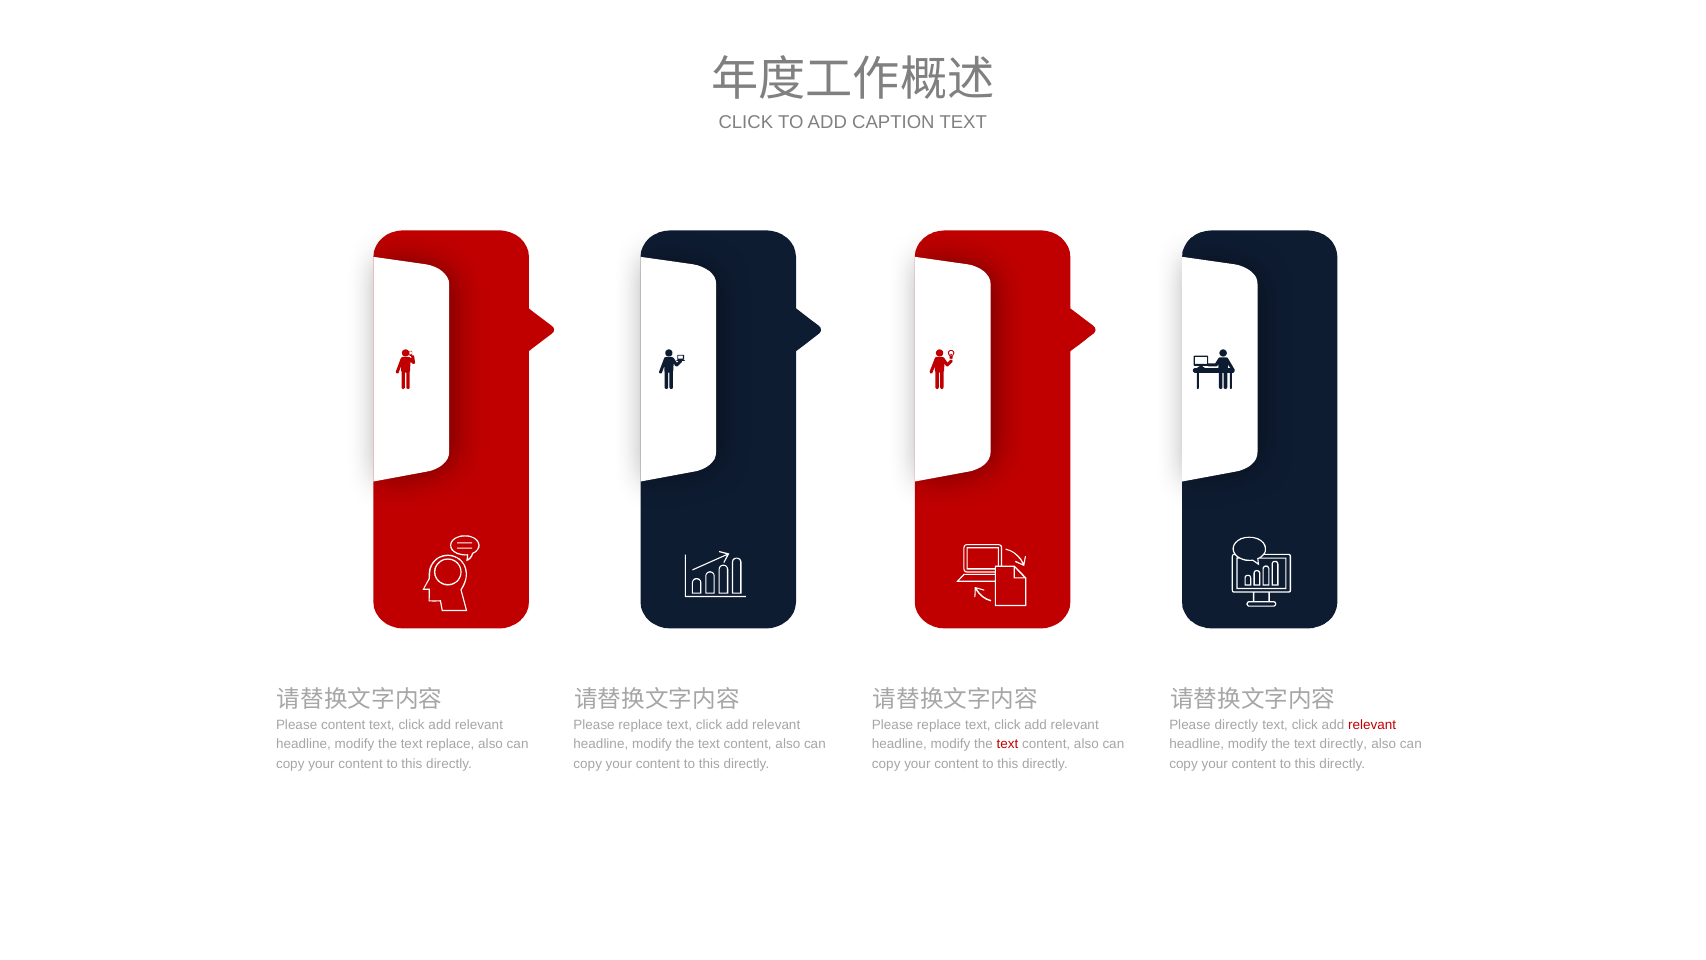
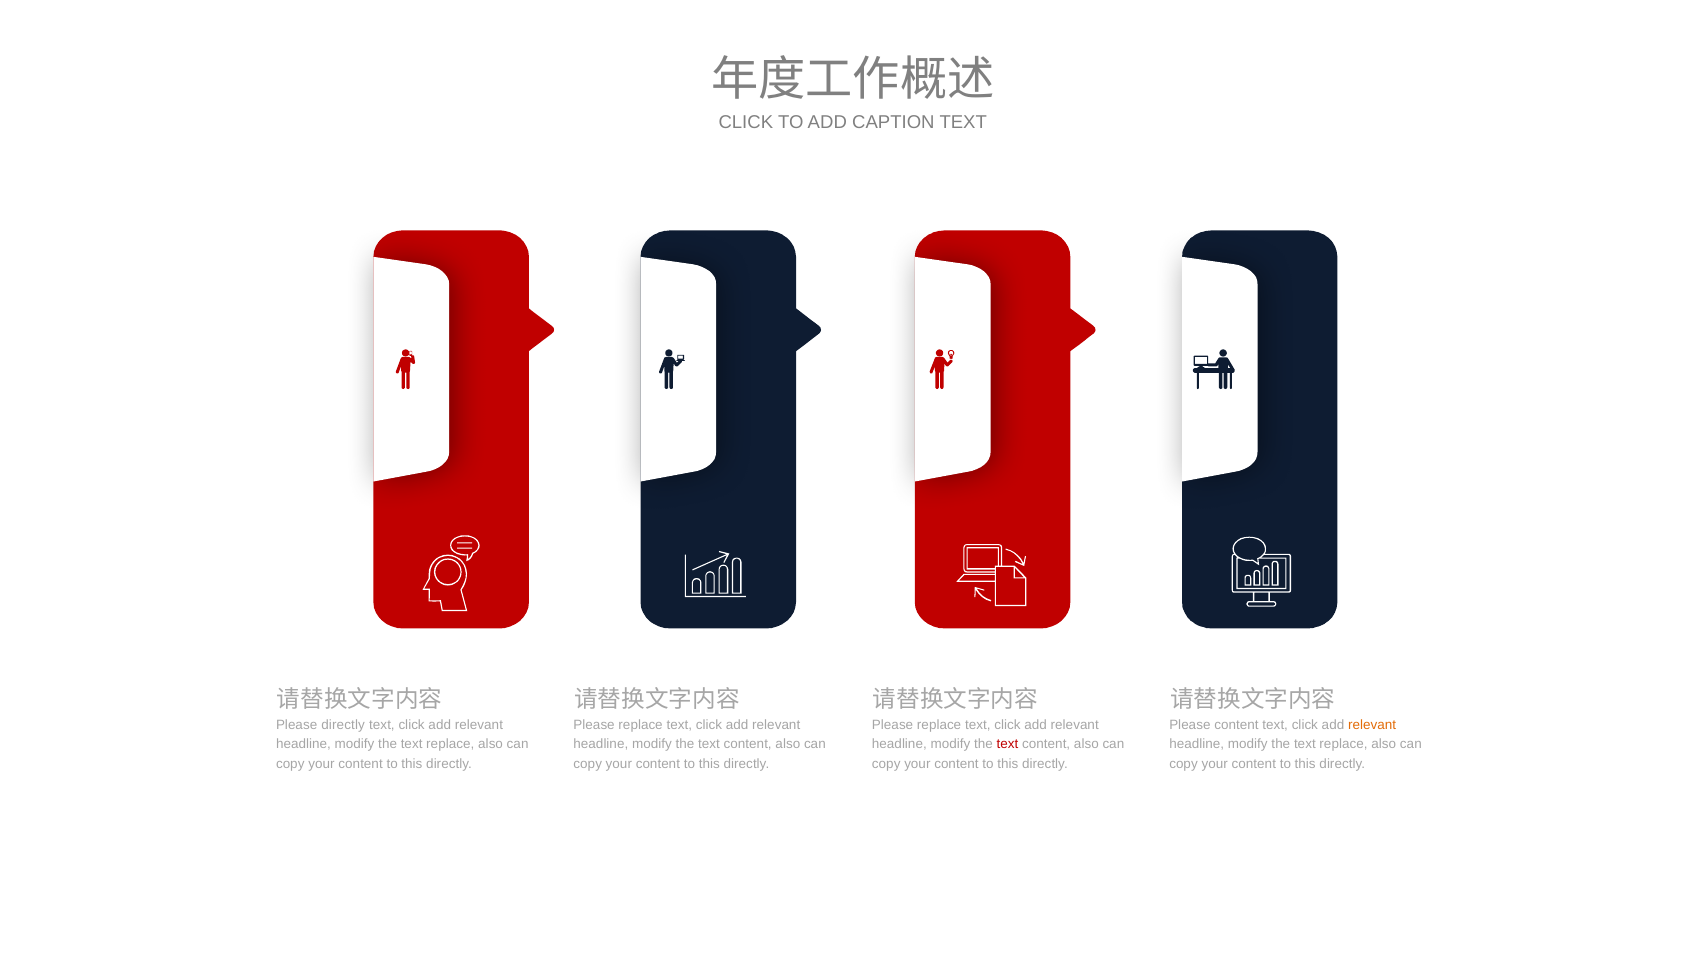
Please content: content -> directly (343, 725)
Please directly: directly -> content (1236, 725)
relevant colour: red -> orange (1372, 725)
directly: directly -> replace (1344, 744)
